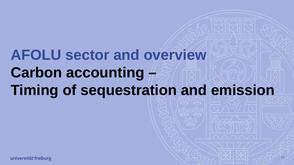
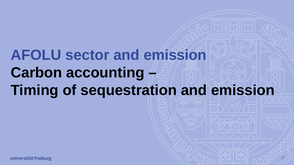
sector and overview: overview -> emission (175, 55)
